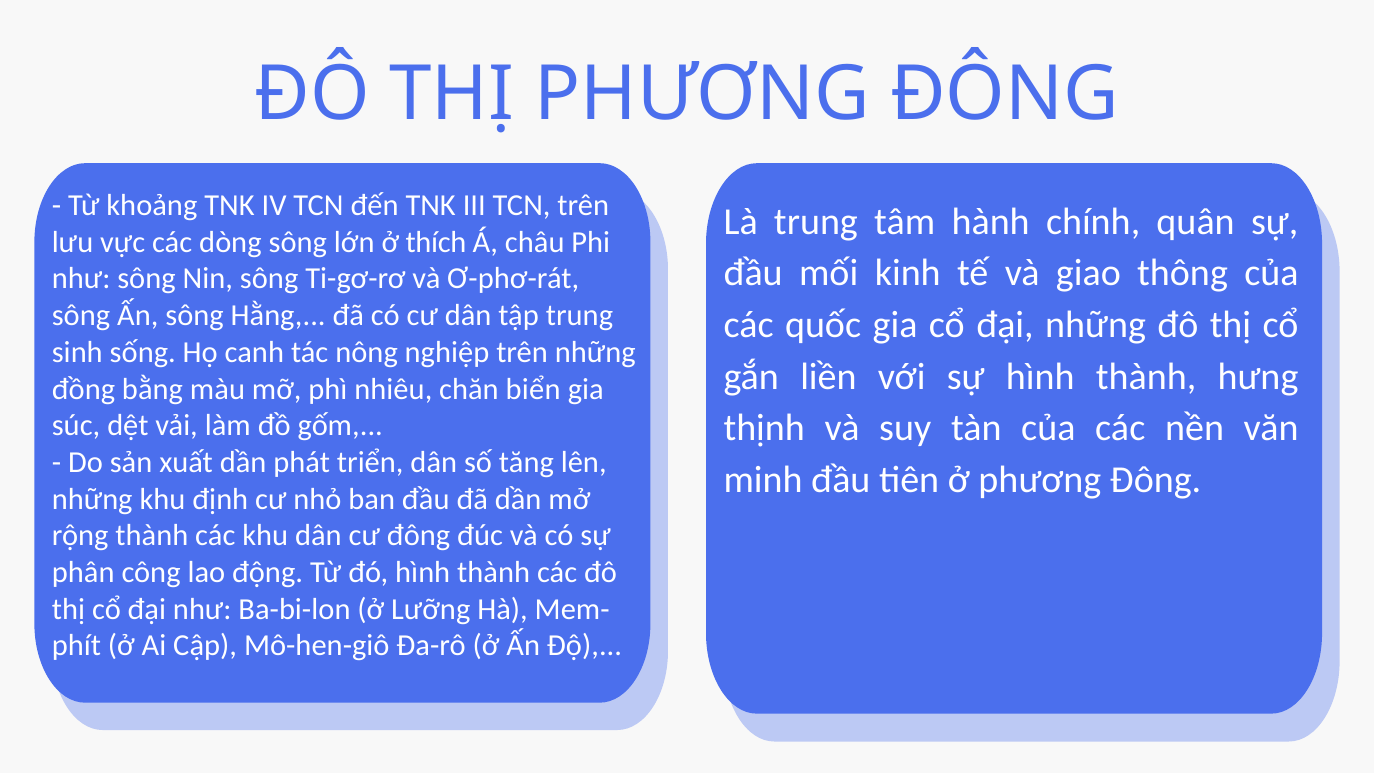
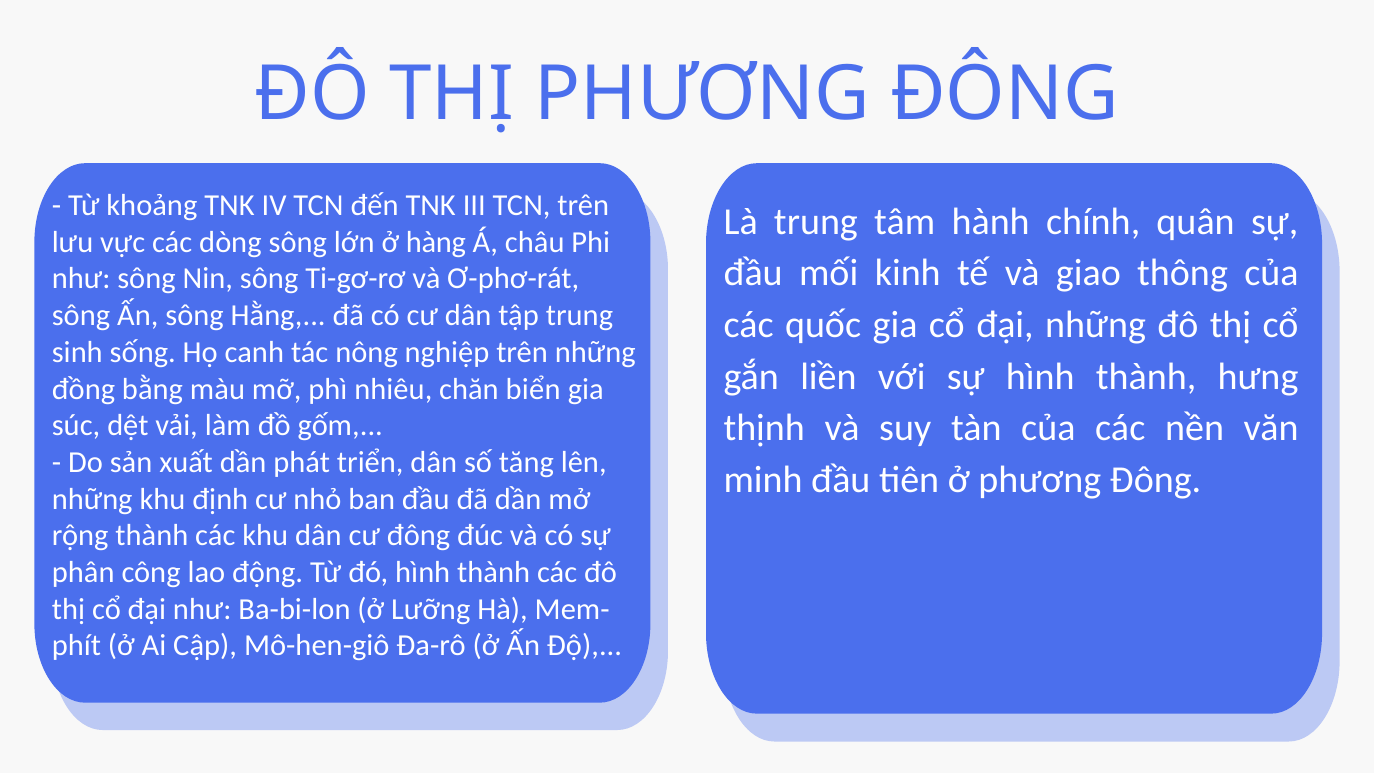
thích: thích -> hàng (436, 242)
